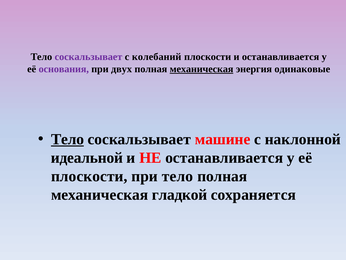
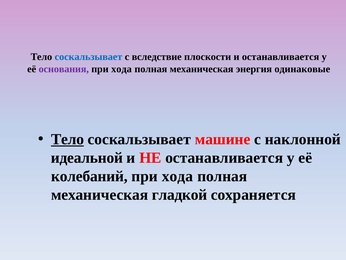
соскальзывает colour: purple -> blue (88, 57)
колебаний: колебаний -> вследствие (157, 57)
двух: двух -> хода (121, 69)
механическая underline: present -> none (202, 69)
плоскости: плоскости -> колебаний (89, 176)
тело: тело -> хода (177, 176)
